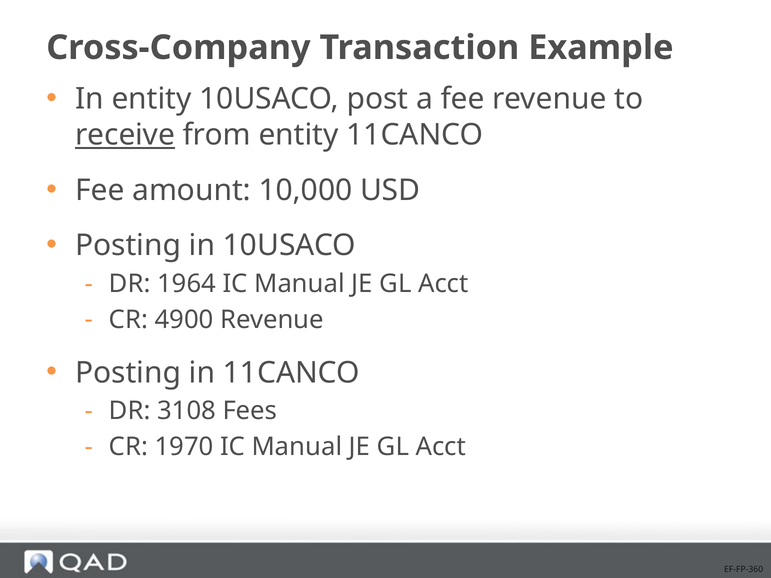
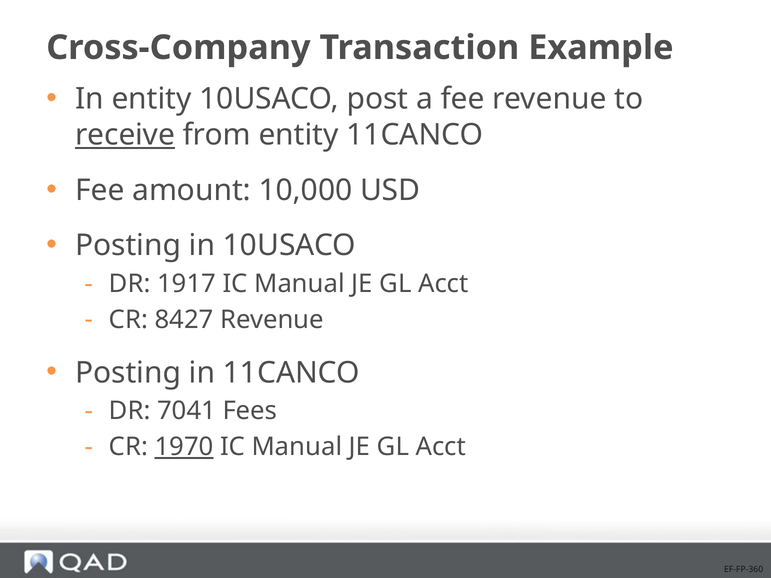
1964: 1964 -> 1917 (187, 284)
4900: 4900 -> 8427 (184, 320)
3108: 3108 -> 7041 (187, 411)
1970 underline: none -> present (184, 447)
